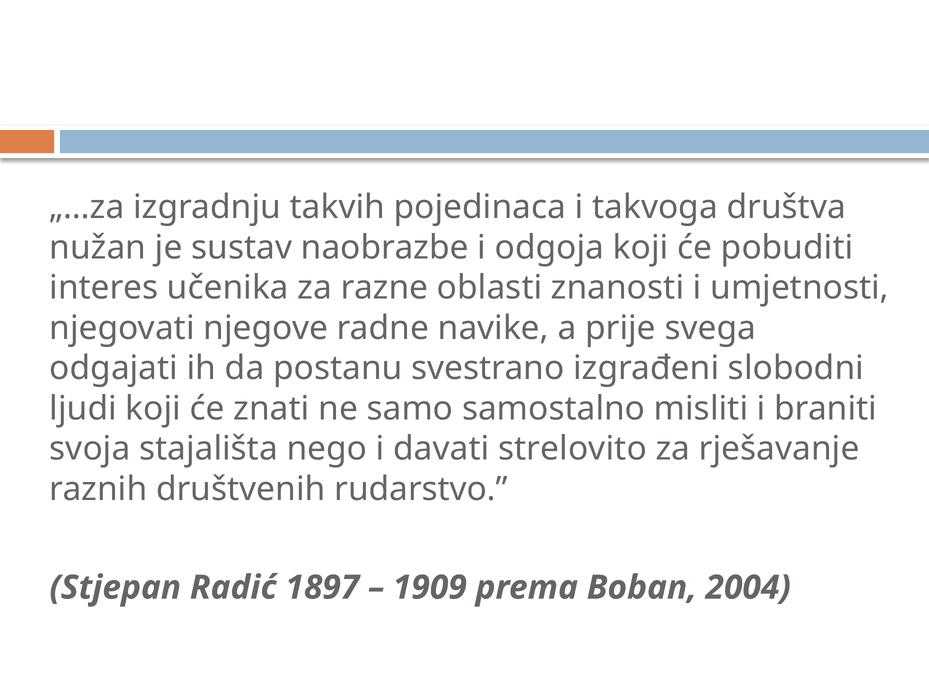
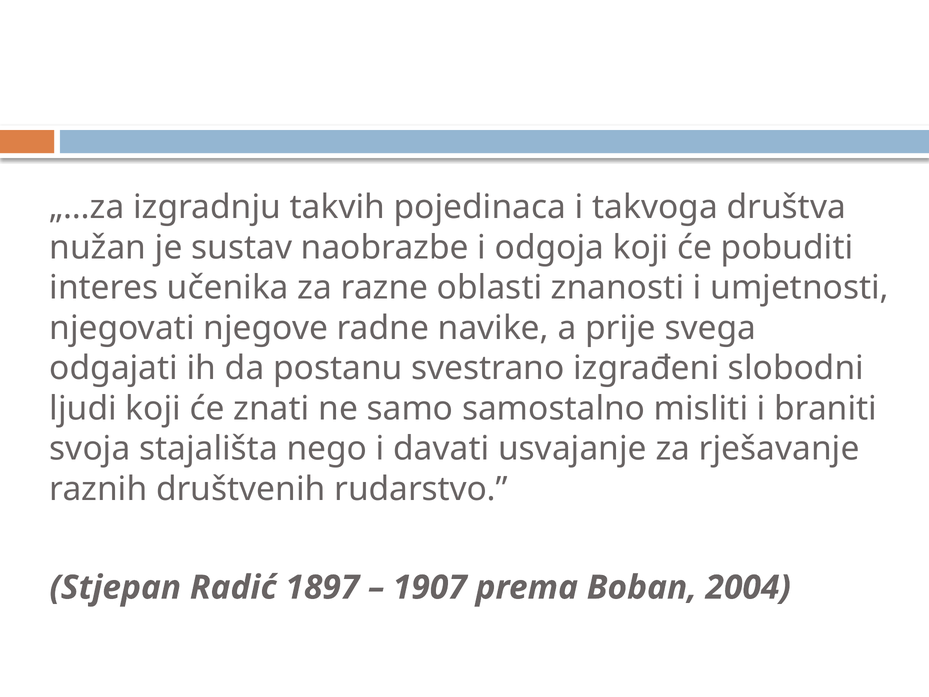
strelovito: strelovito -> usvajanje (572, 449)
1909: 1909 -> 1907 (430, 587)
